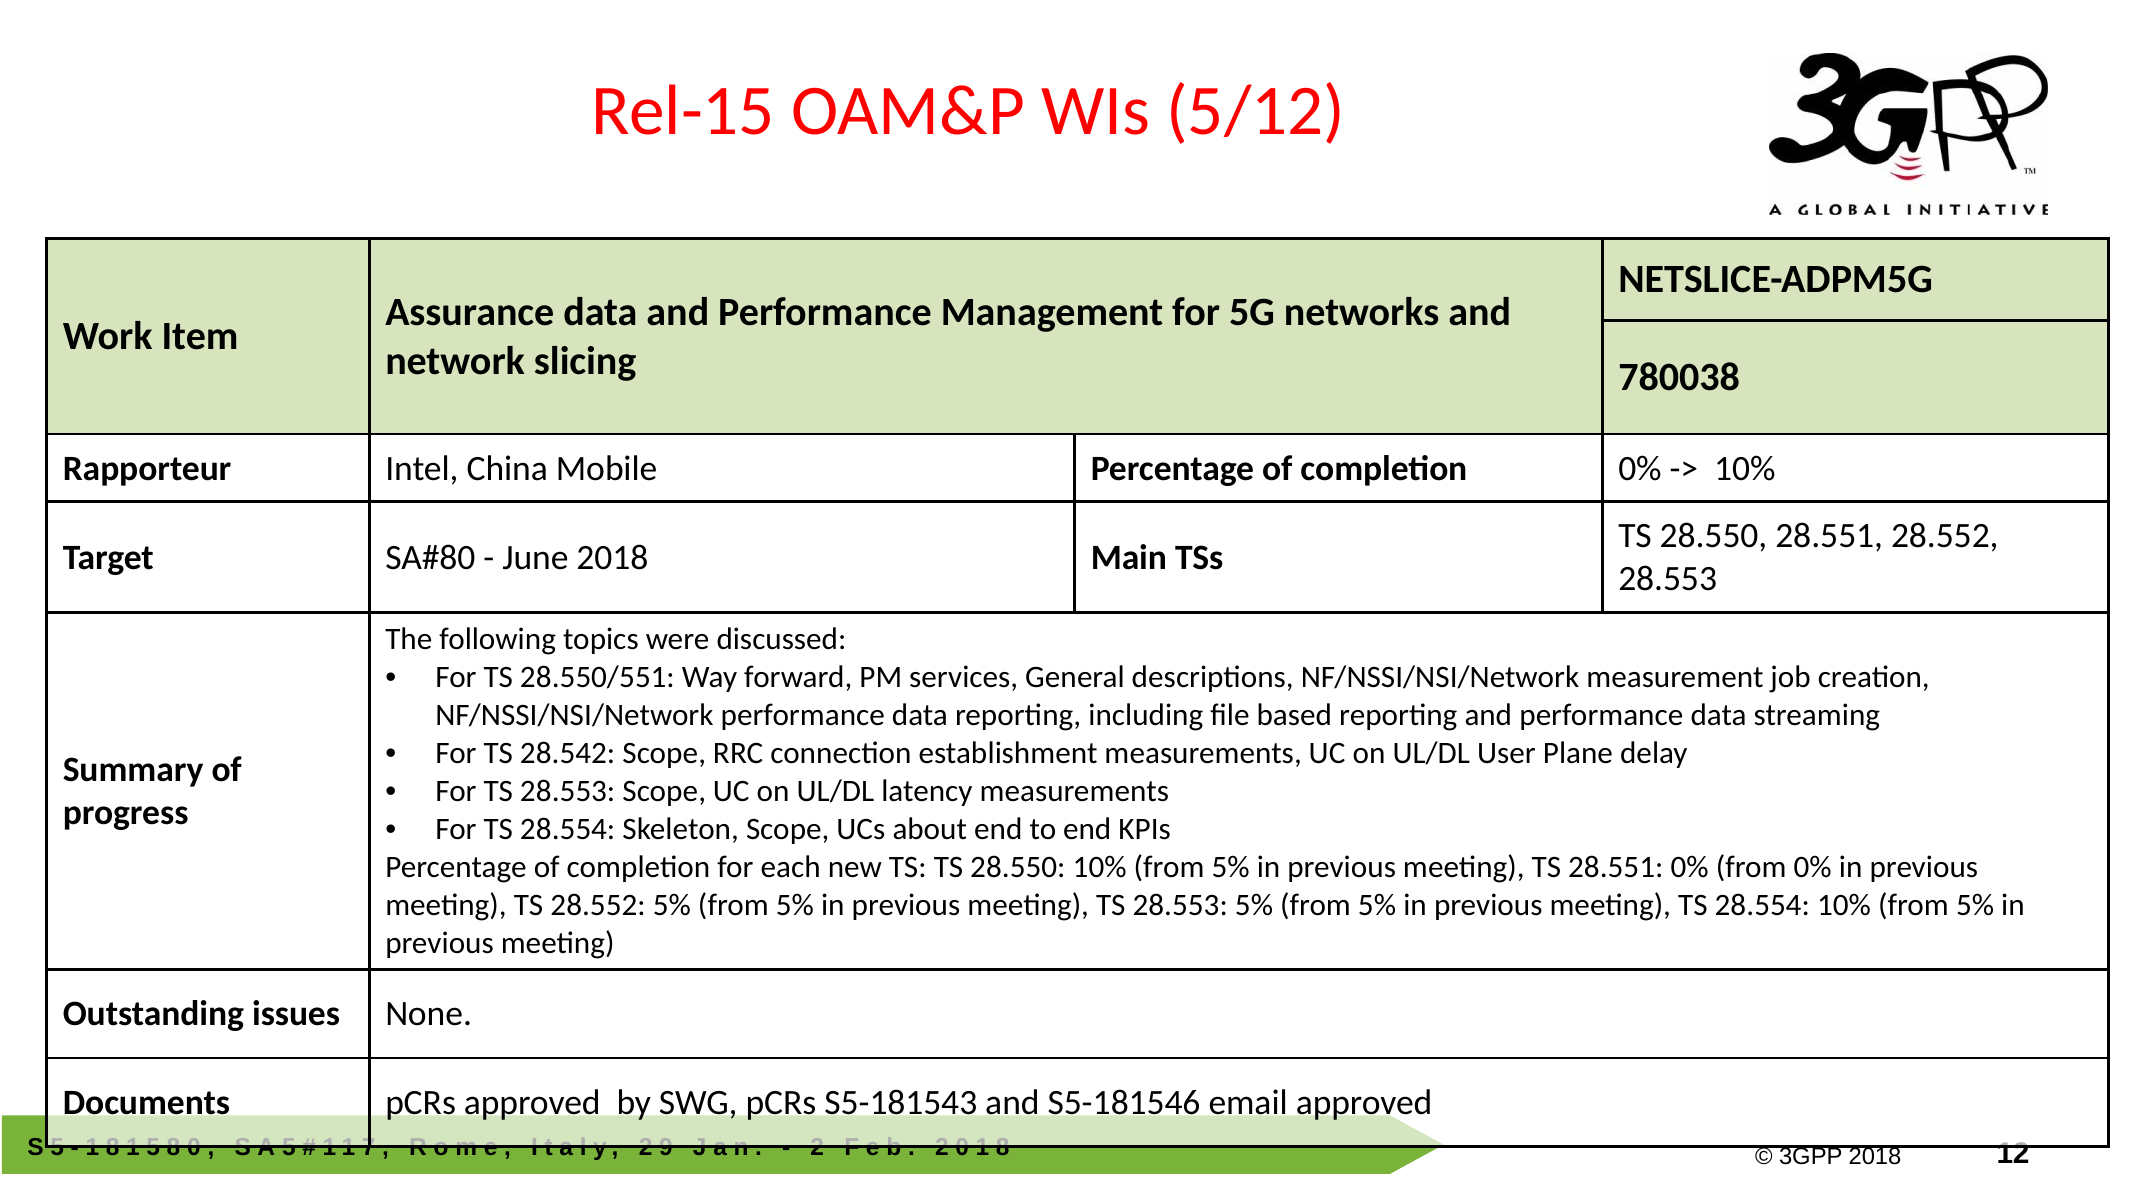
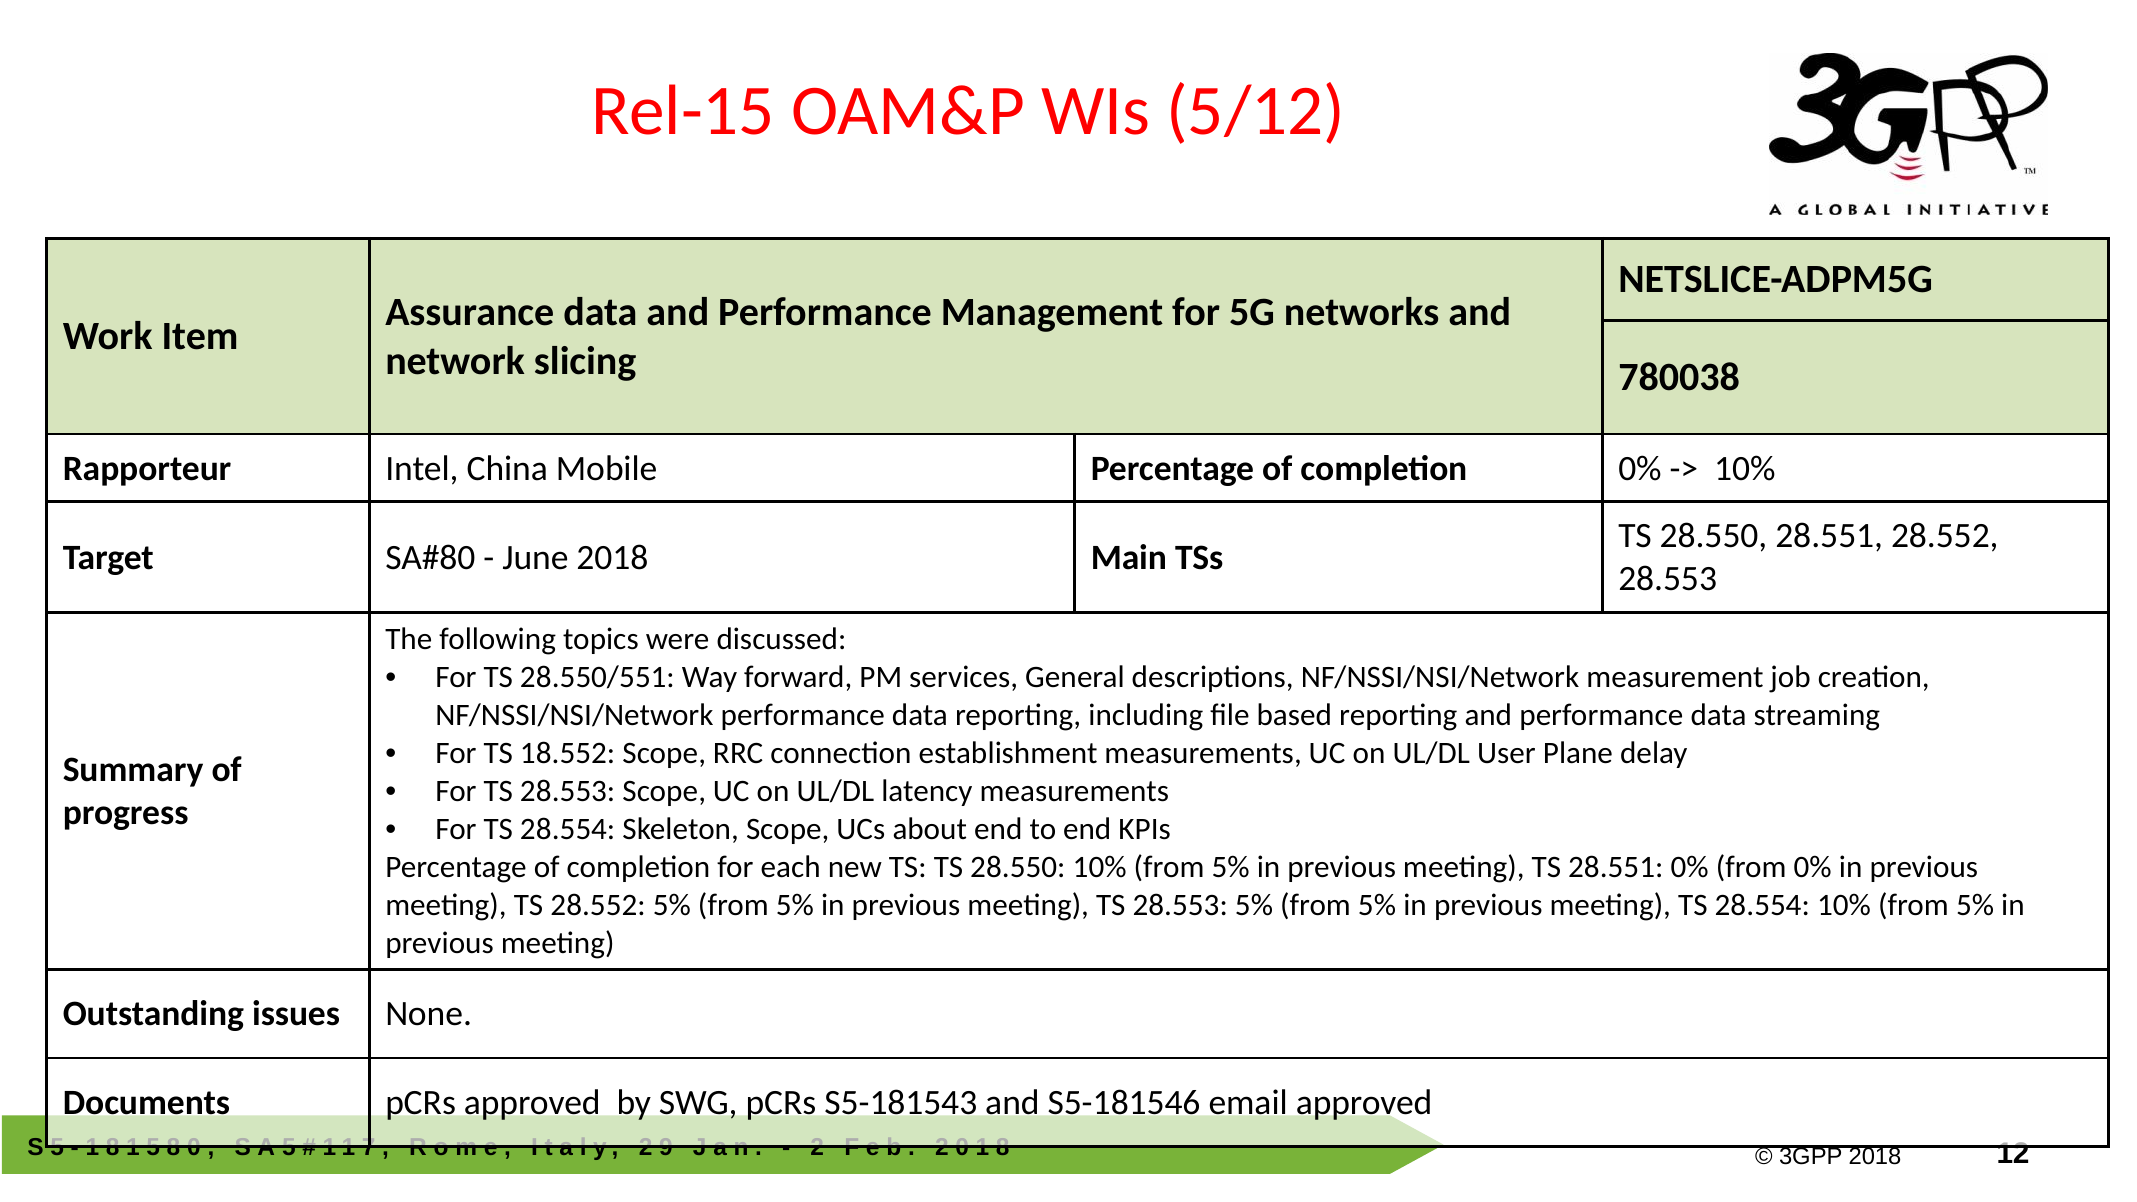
28.542: 28.542 -> 18.552 (568, 753)
